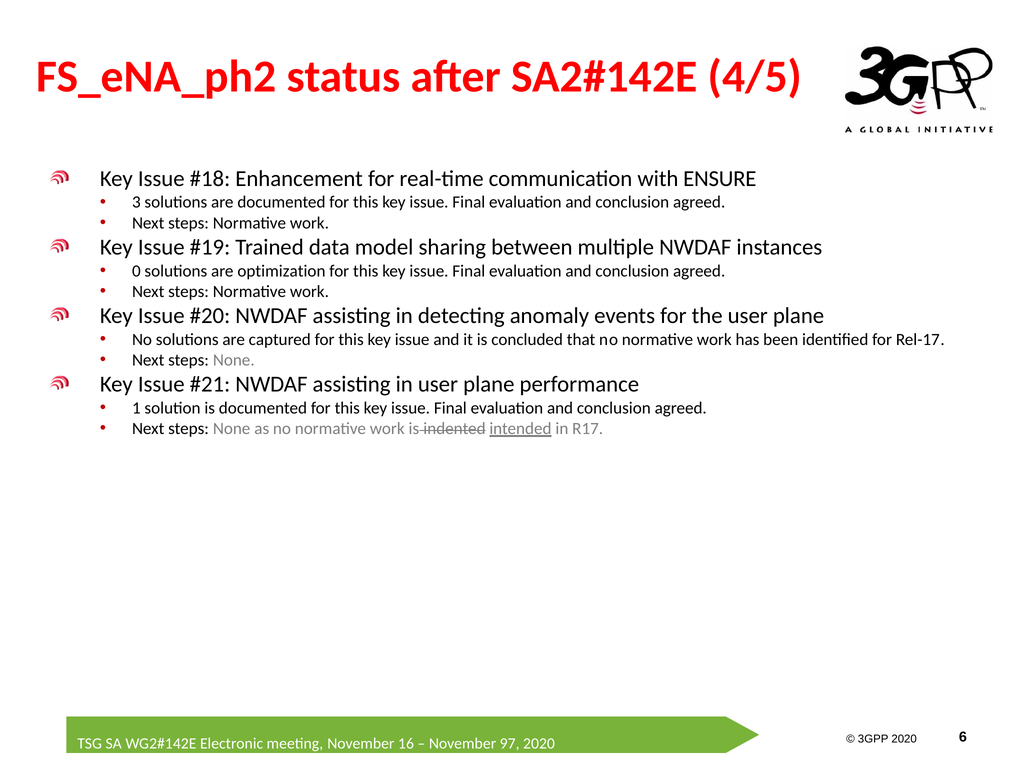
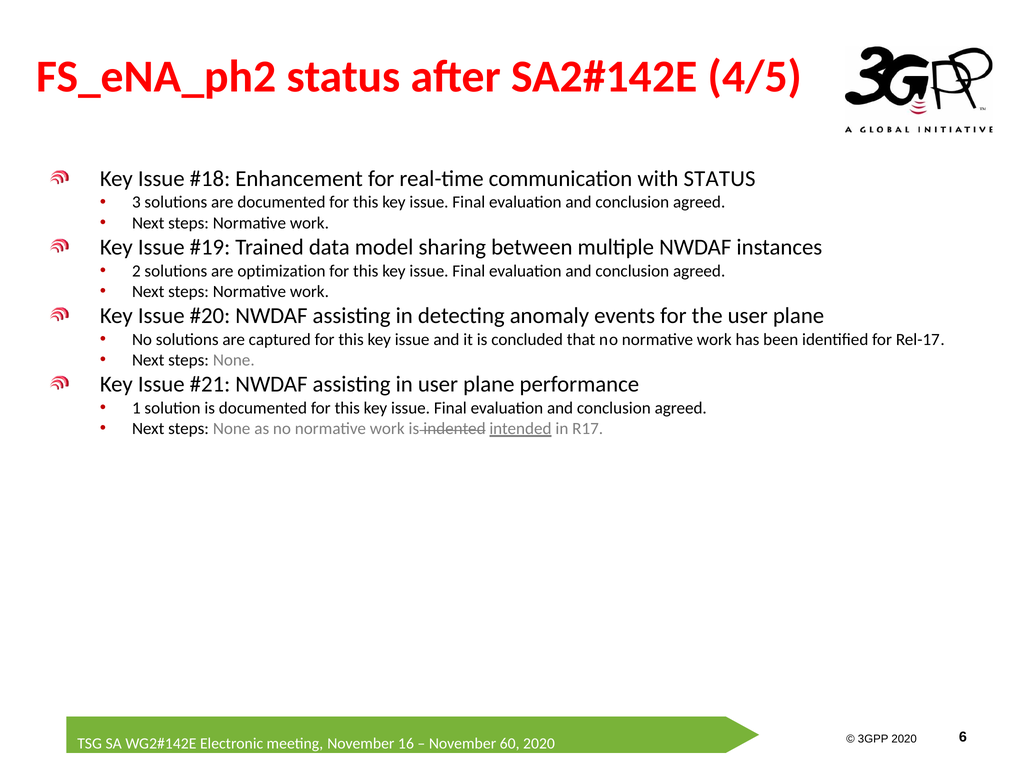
with ENSURE: ENSURE -> STATUS (720, 179)
0: 0 -> 2 (136, 271)
97: 97 -> 60 (510, 743)
